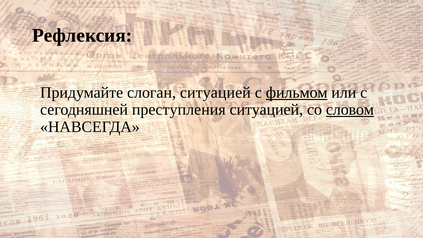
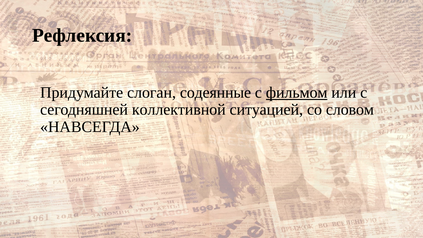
слоган ситуацией: ситуацией -> содеянные (215, 93)
преступления: преступления -> коллективной (179, 110)
словом underline: present -> none (350, 110)
